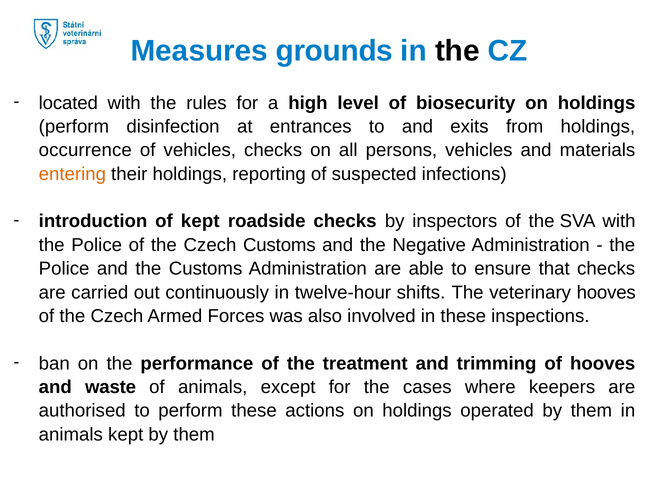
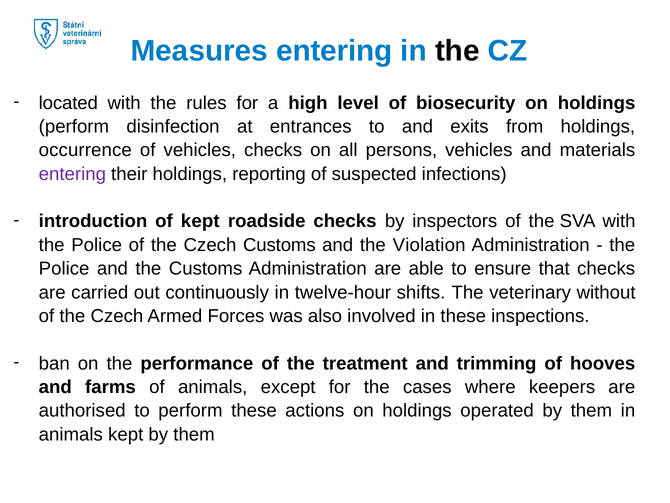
Measures grounds: grounds -> entering (334, 51)
entering colour: orange -> purple (72, 174)
Negative: Negative -> Violation (429, 245)
veterinary hooves: hooves -> without (606, 292)
waste: waste -> farms (110, 387)
